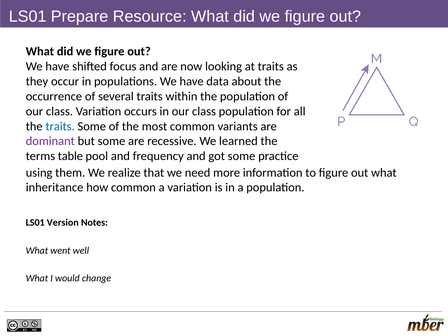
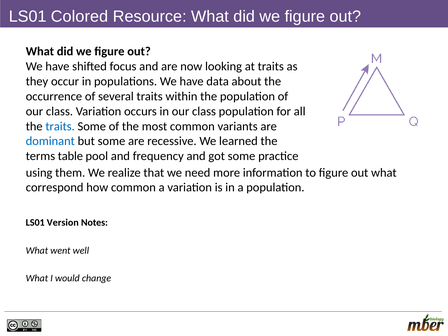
Prepare: Prepare -> Colored (79, 17)
dominant colour: purple -> blue (50, 141)
inheritance: inheritance -> correspond (55, 188)
